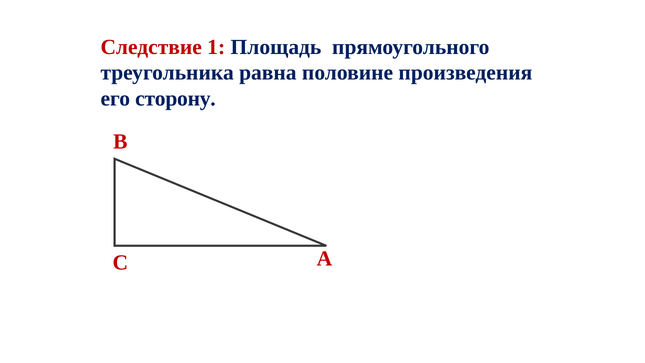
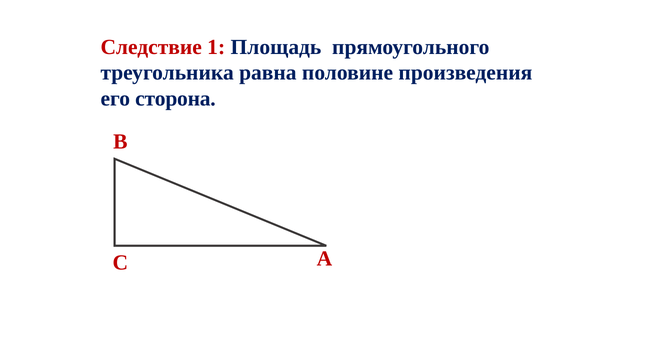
сторону: сторону -> сторона (175, 99)
